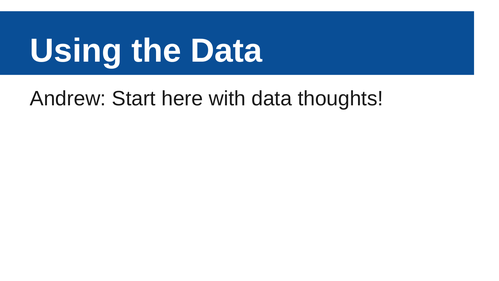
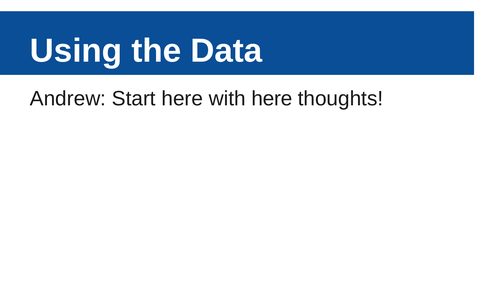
with data: data -> here (272, 99)
